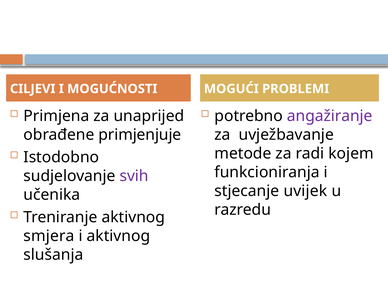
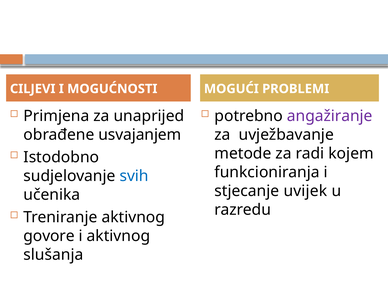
primjenjuje: primjenjuje -> usvajanjem (140, 135)
svih colour: purple -> blue (134, 176)
smjera: smjera -> govore (49, 236)
